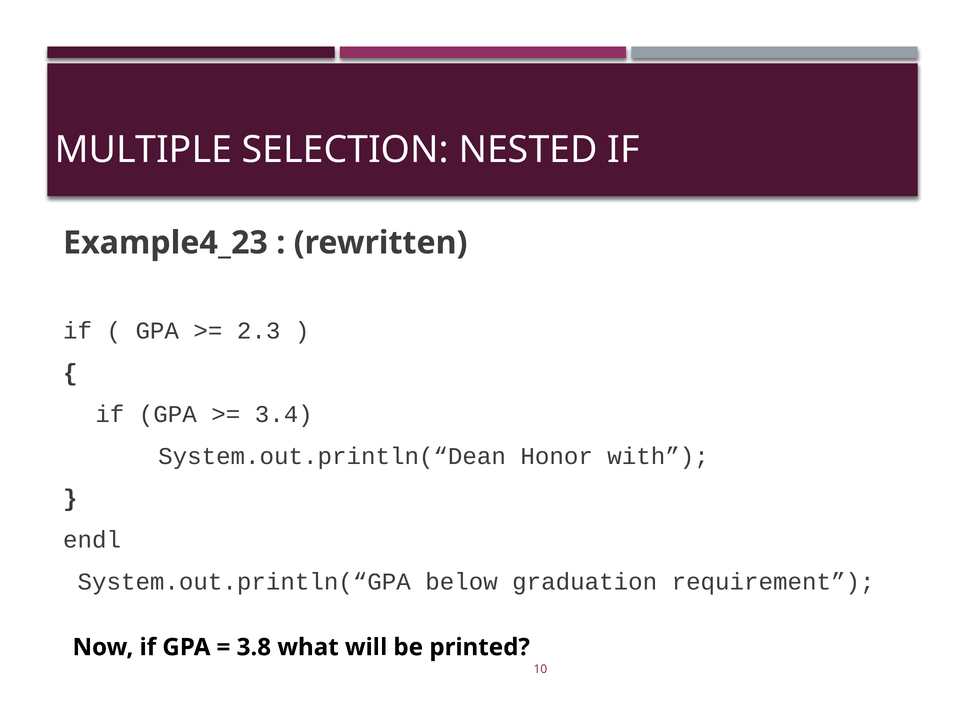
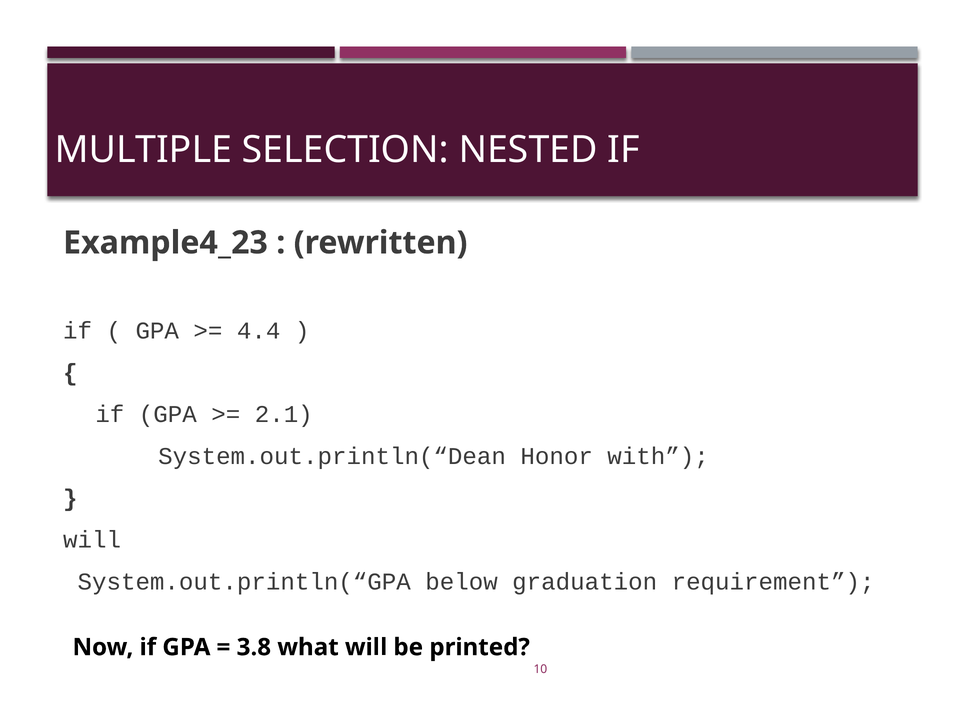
2.3: 2.3 -> 4.4 (259, 331)
3.4: 3.4 -> 2.1 (284, 415)
endl: endl -> will (92, 540)
